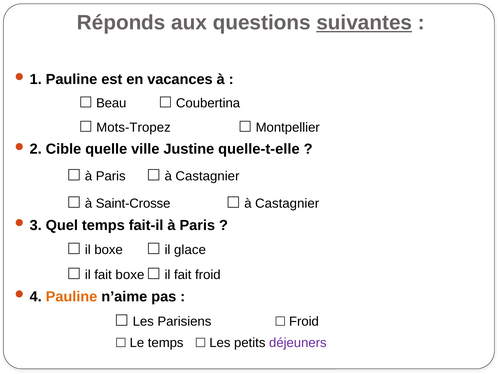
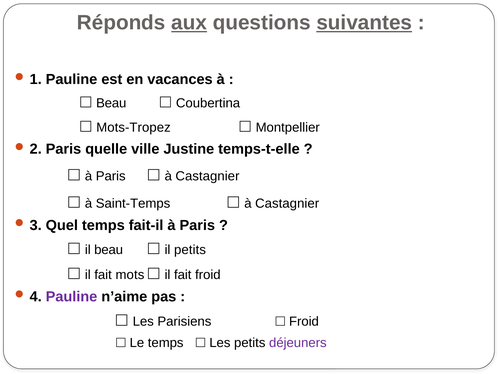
aux underline: none -> present (189, 23)
Cible: Cible -> Paris (63, 149)
quelle-t-elle: quelle-t-elle -> temps-t-elle (259, 149)
Saint-Crosse: Saint-Crosse -> Saint-Temps (133, 203)
il boxe: boxe -> beau (109, 250)
il glace: glace -> petits (190, 250)
fait boxe: boxe -> mots (130, 275)
Pauline colour: orange -> purple (72, 296)
